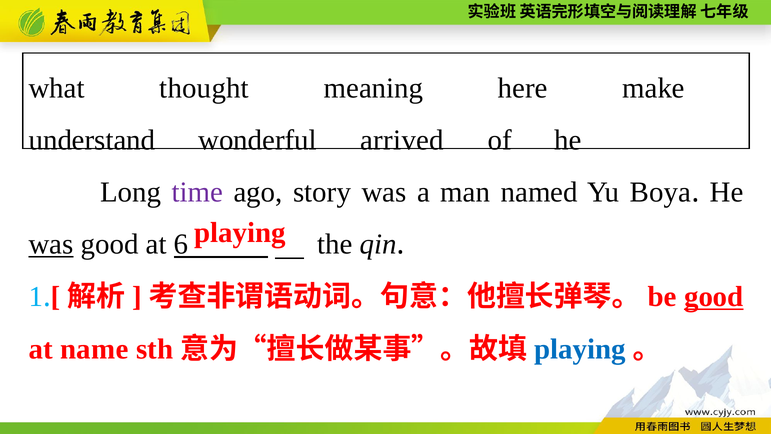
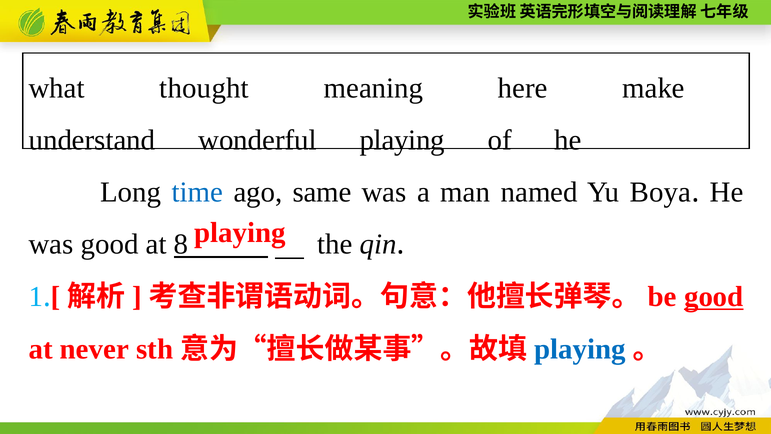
wonderful arrived: arrived -> playing (402, 140)
time colour: purple -> blue (197, 192)
story: story -> same (322, 192)
was underline: present -> none (51, 244)
6: 6 -> 8 (181, 244)
name: name -> never (94, 349)
